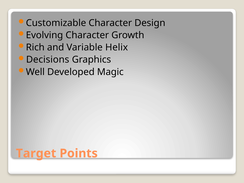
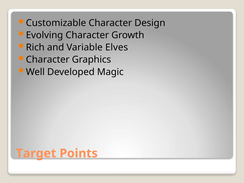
Helix: Helix -> Elves (117, 47)
Decisions: Decisions -> Character (48, 60)
